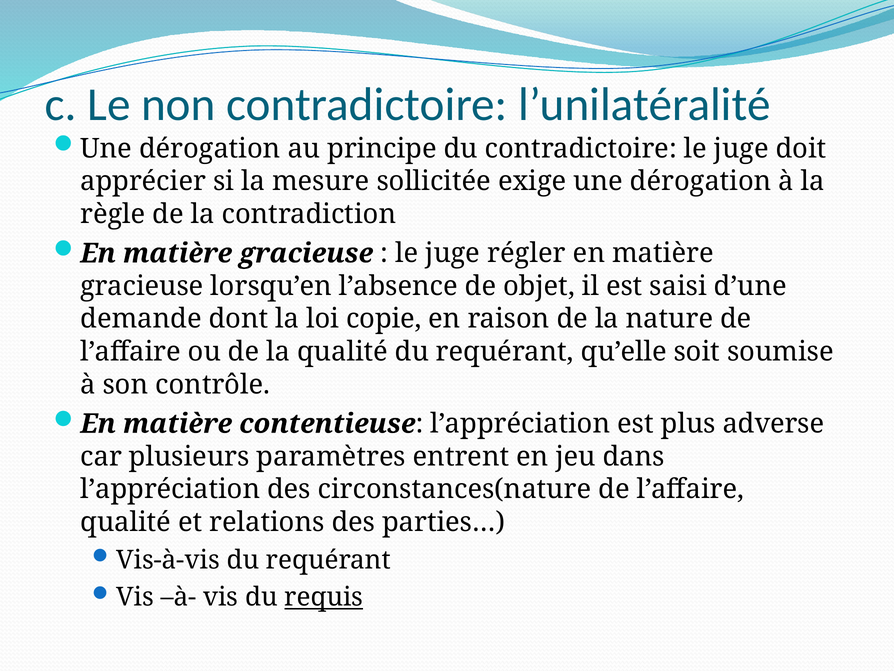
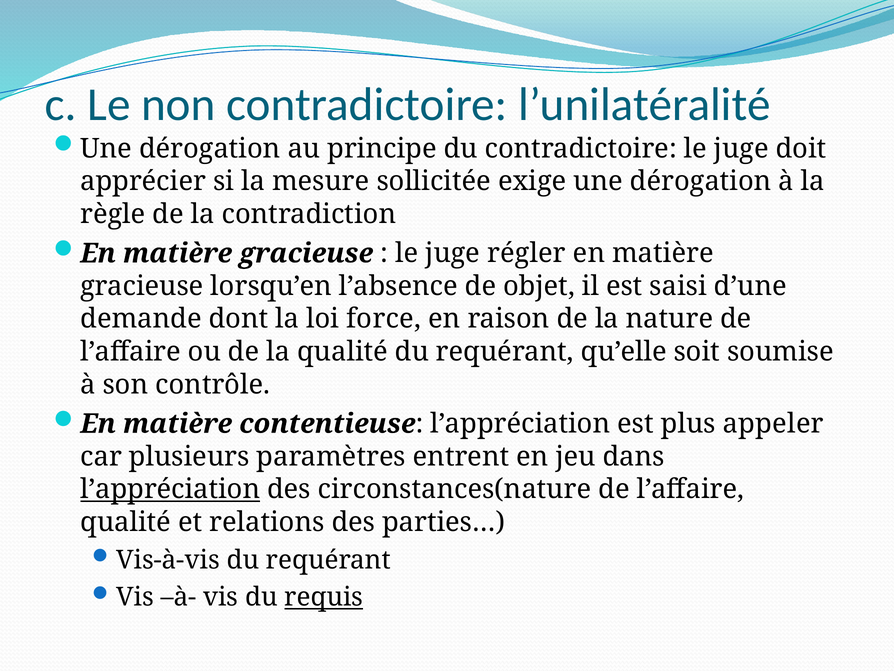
copie: copie -> force (384, 319)
adverse: adverse -> appeler (773, 423)
l’appréciation underline: none -> present (170, 489)
